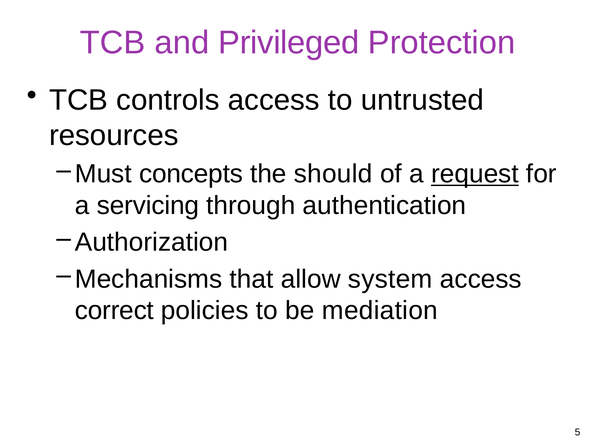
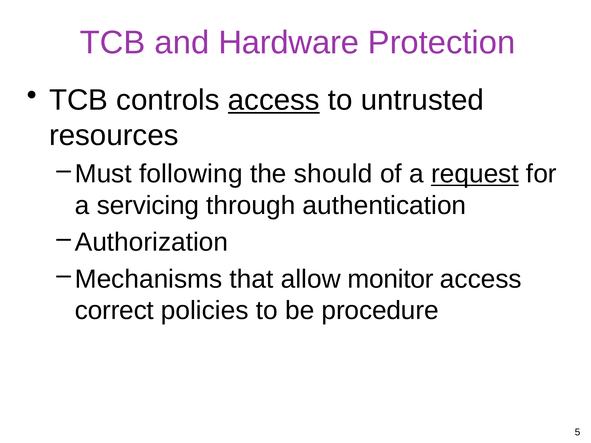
Privileged: Privileged -> Hardware (289, 43)
access underline: none -> present (274, 100)
concepts: concepts -> following (191, 174)
system: system -> monitor (390, 279)
mediation: mediation -> procedure (380, 311)
